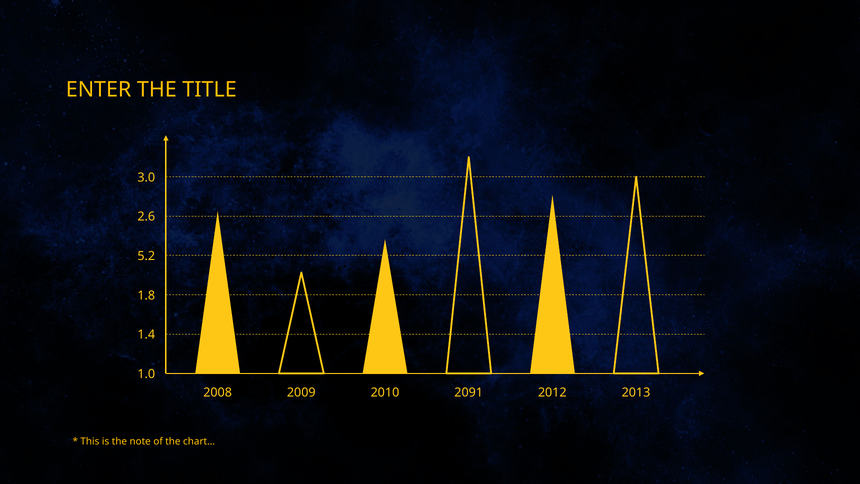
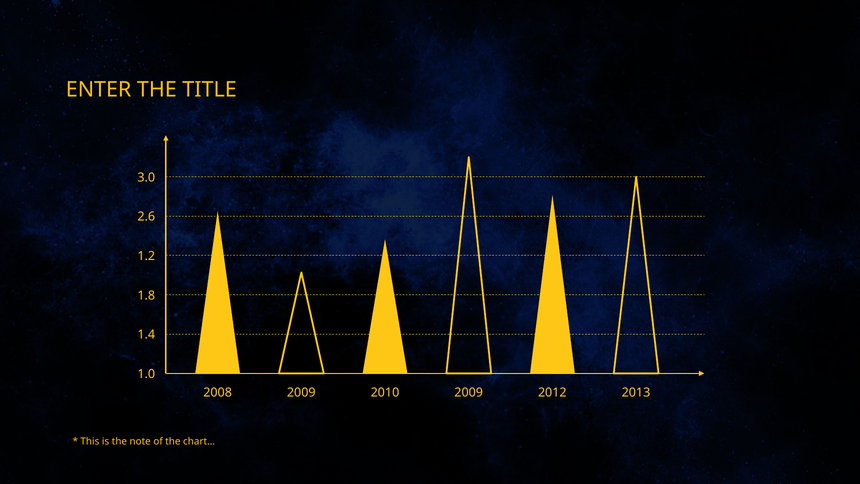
5.2: 5.2 -> 1.2 (146, 256)
2091: 2091 -> 2009 (469, 392)
